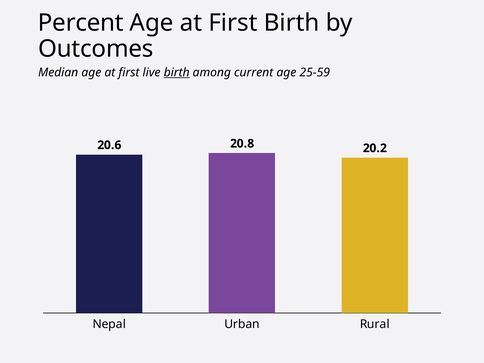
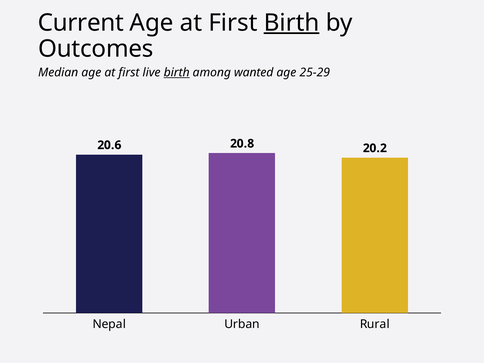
Percent: Percent -> Current (81, 23)
Birth underline: none -> present (292, 23)
current: current -> wanted (254, 73)
25-59: 25-59 -> 25-29 (315, 73)
